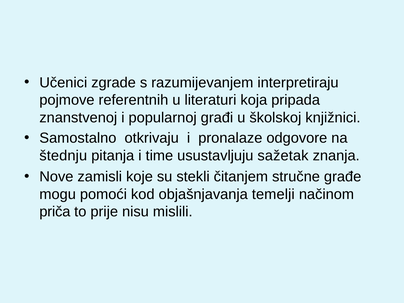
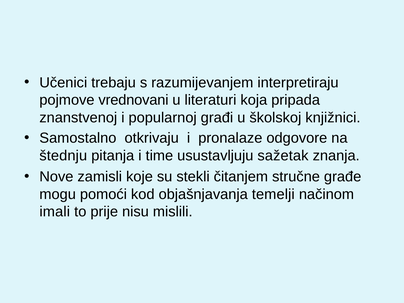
zgrade: zgrade -> trebaju (114, 83)
referentnih: referentnih -> vrednovani (134, 100)
priča: priča -> imali (55, 212)
